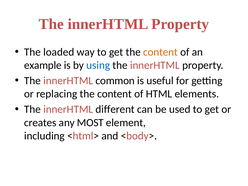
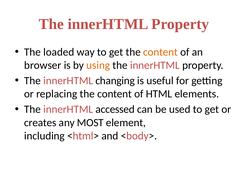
example: example -> browser (43, 65)
using colour: blue -> orange (98, 65)
common: common -> changing (115, 81)
different: different -> accessed (115, 109)
